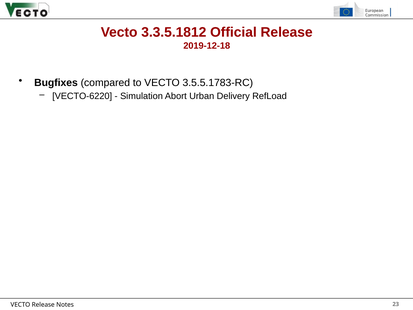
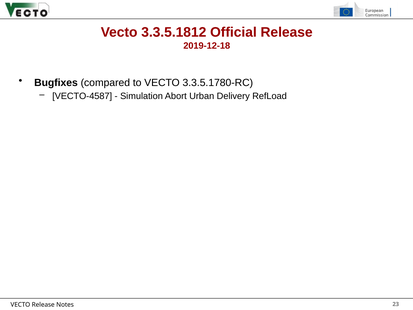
3.5.5.1783-RC: 3.5.5.1783-RC -> 3.3.5.1780-RC (218, 83)
VECTO-6220: VECTO-6220 -> VECTO-4587 (82, 96)
